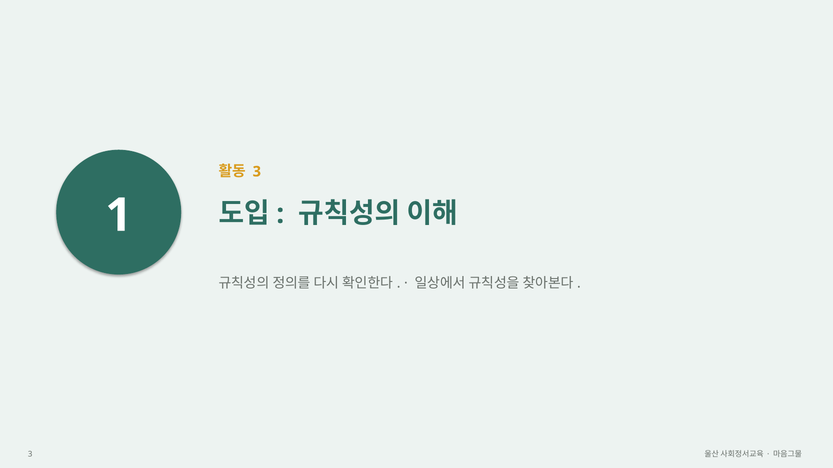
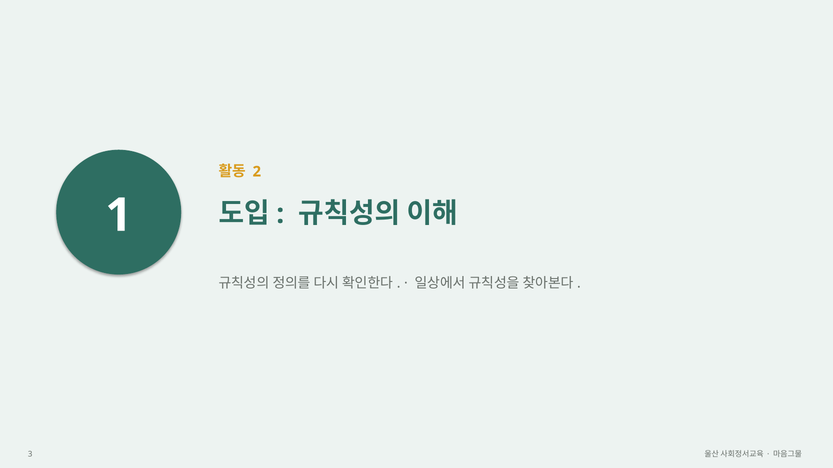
3: 3 -> 2 (257, 172)
